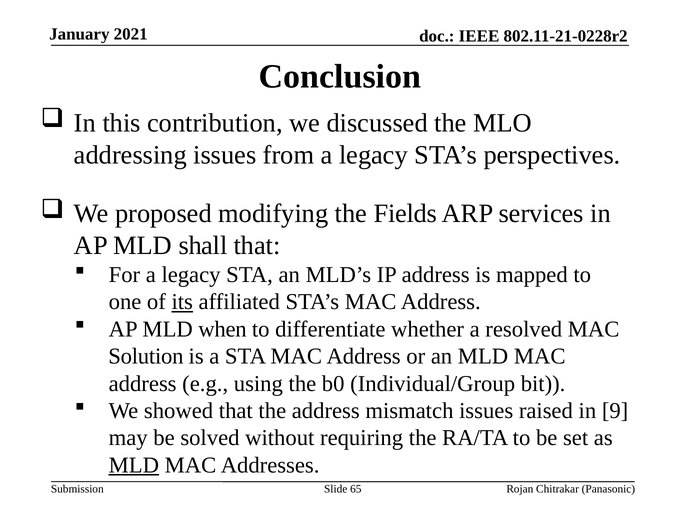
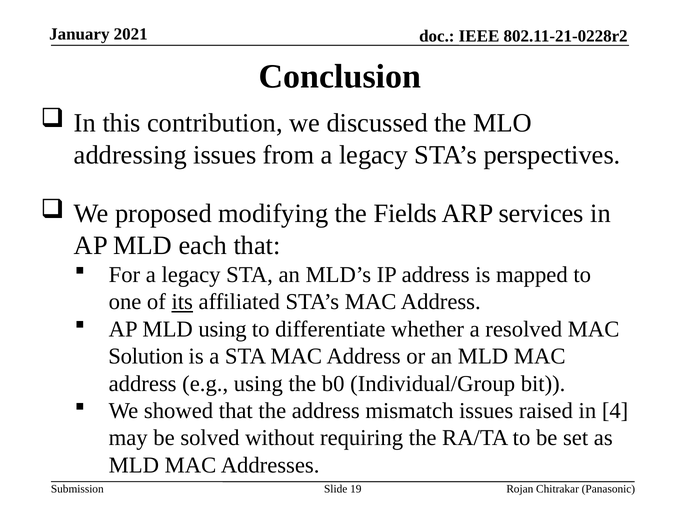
shall: shall -> each (203, 245)
MLD when: when -> using (222, 329)
9: 9 -> 4 (615, 411)
MLD underline: present -> none (134, 465)
65: 65 -> 19 (356, 489)
